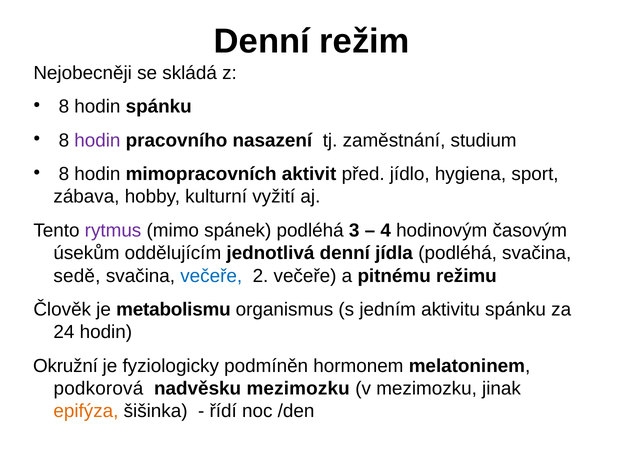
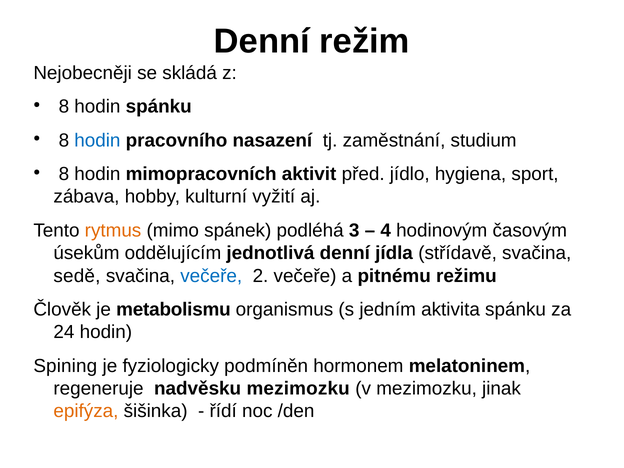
hodin colour: purple -> blue (97, 140)
rytmus colour: purple -> orange (113, 230)
jídla podléhá: podléhá -> střídavě (458, 253)
aktivitu: aktivitu -> aktivita (451, 310)
Okružní: Okružní -> Spining (65, 366)
podkorová: podkorová -> regeneruje (99, 389)
